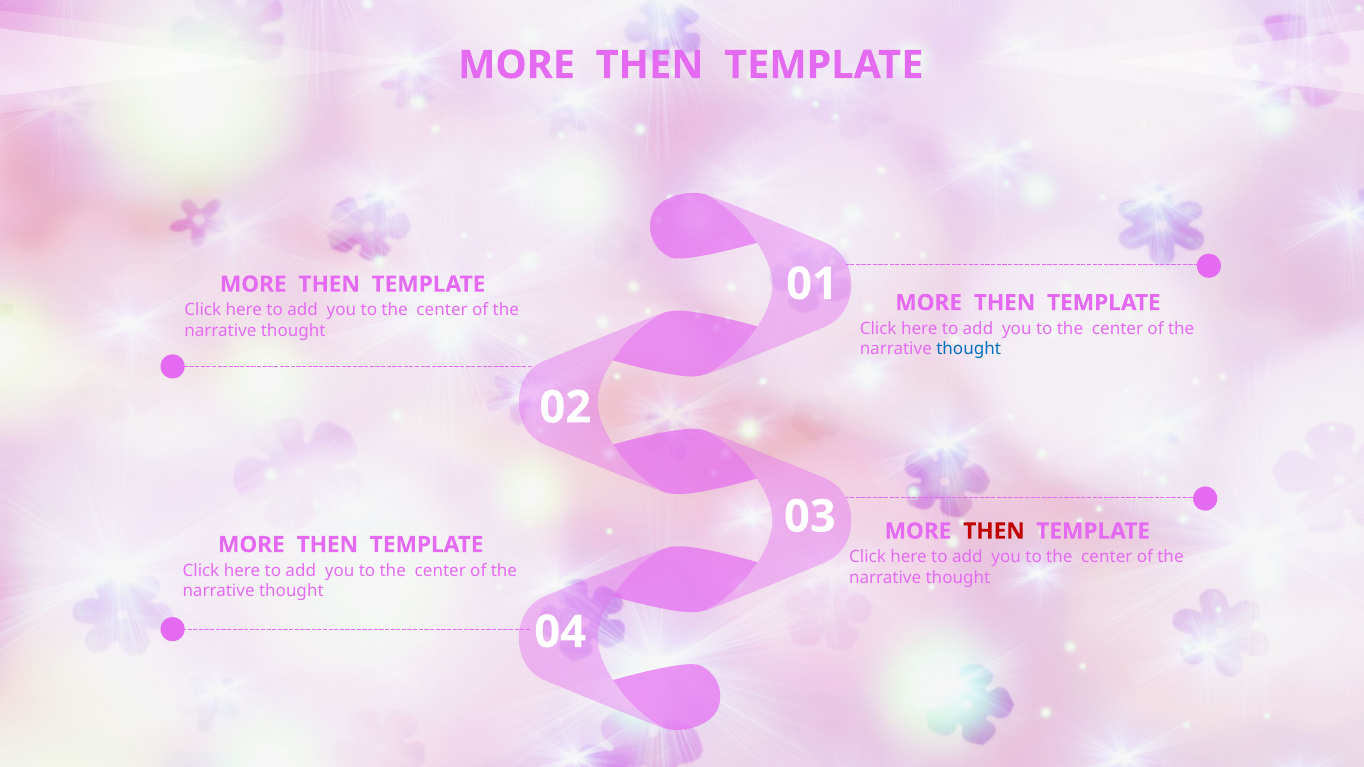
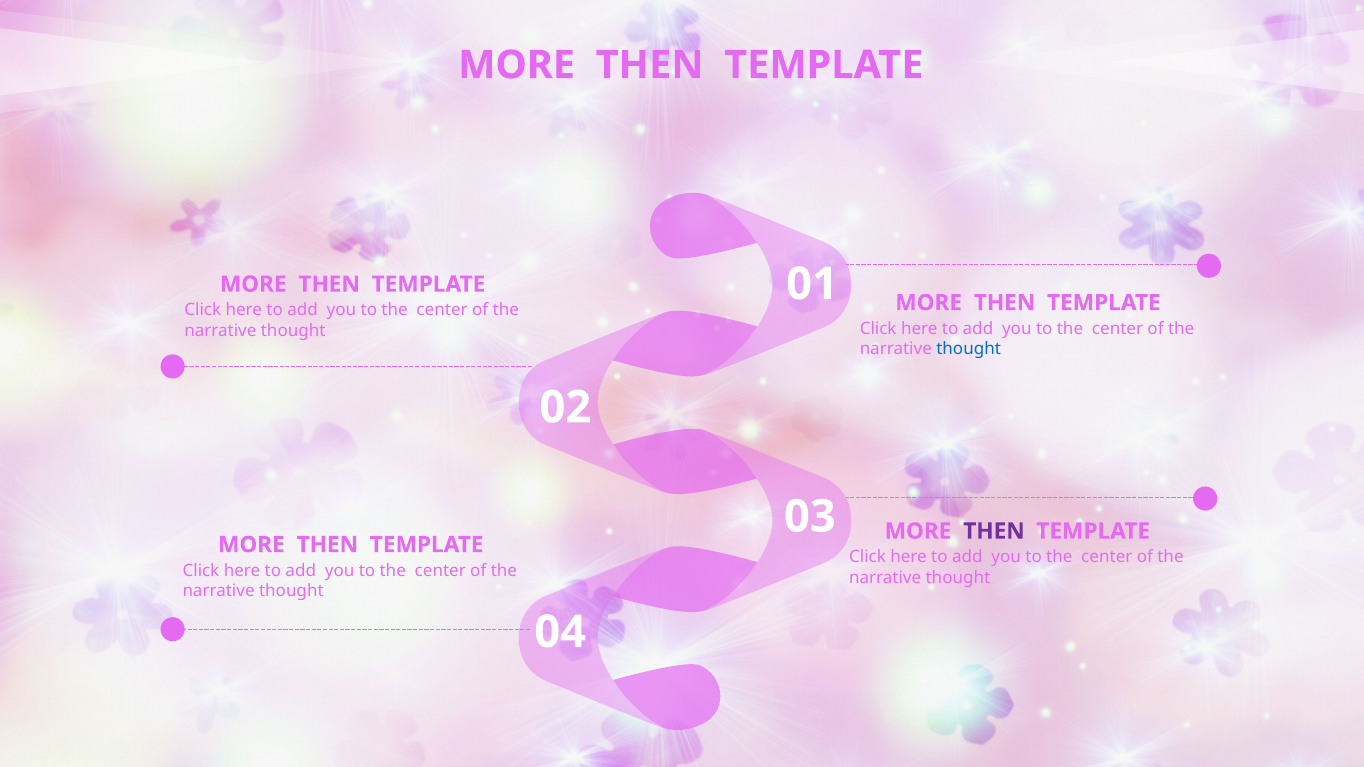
THEN colour: red -> purple (994, 531)
